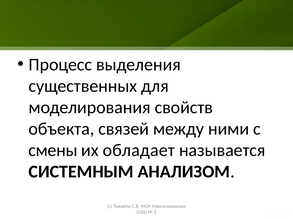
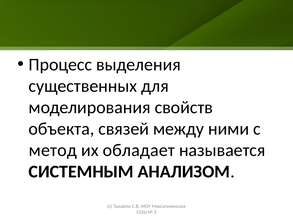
смены: смены -> метод (53, 151)
